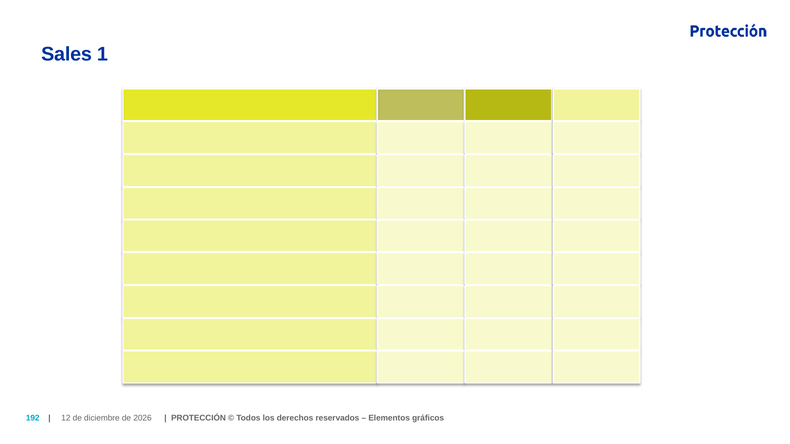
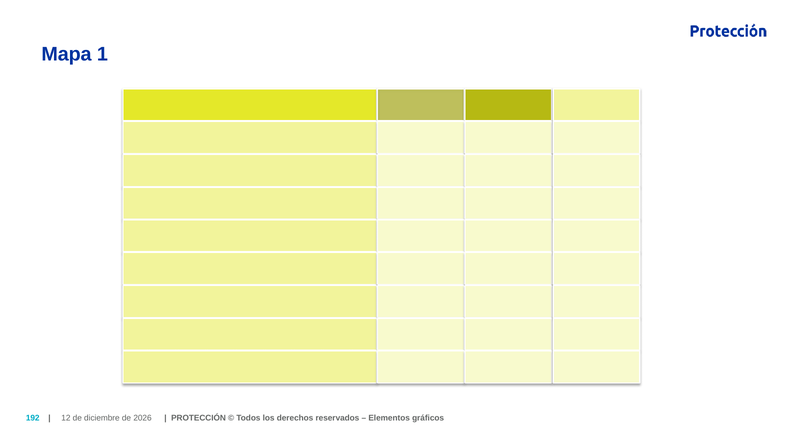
Sales: Sales -> Mapa (67, 54)
